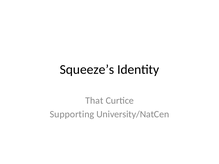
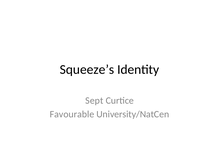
That: That -> Sept (94, 101)
Supporting: Supporting -> Favourable (72, 114)
